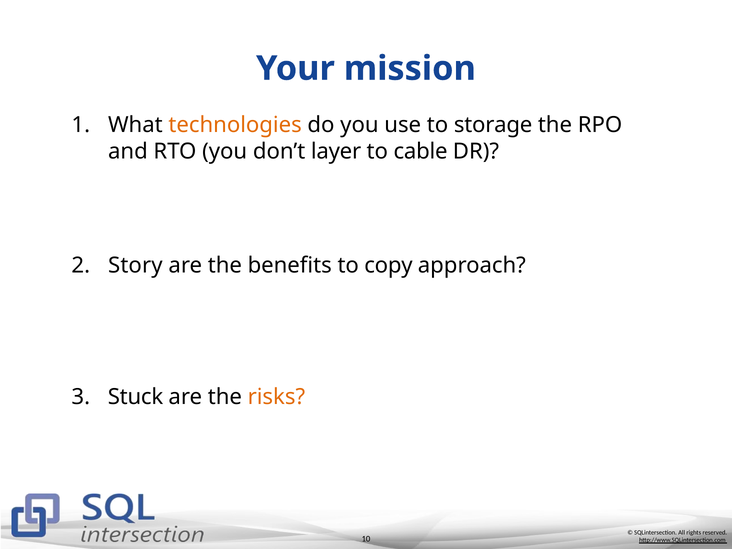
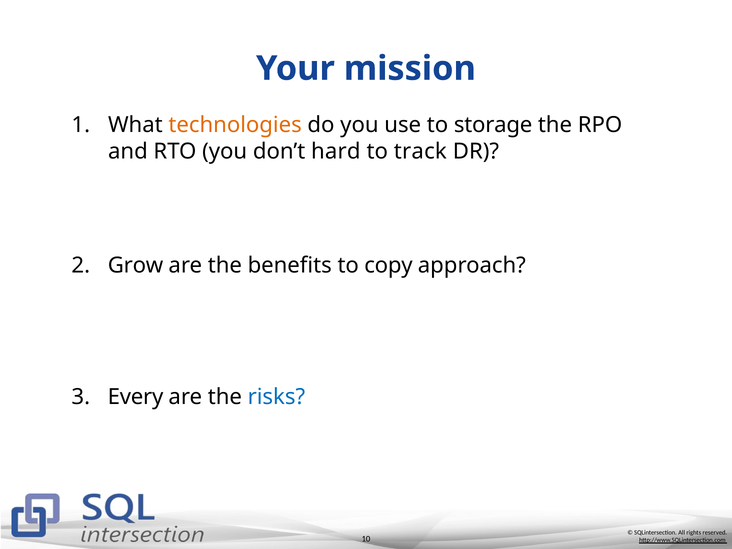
layer: layer -> hard (336, 152)
cable: cable -> track (420, 152)
Story: Story -> Grow (136, 266)
Stuck: Stuck -> Every (136, 397)
risks colour: orange -> blue (276, 397)
